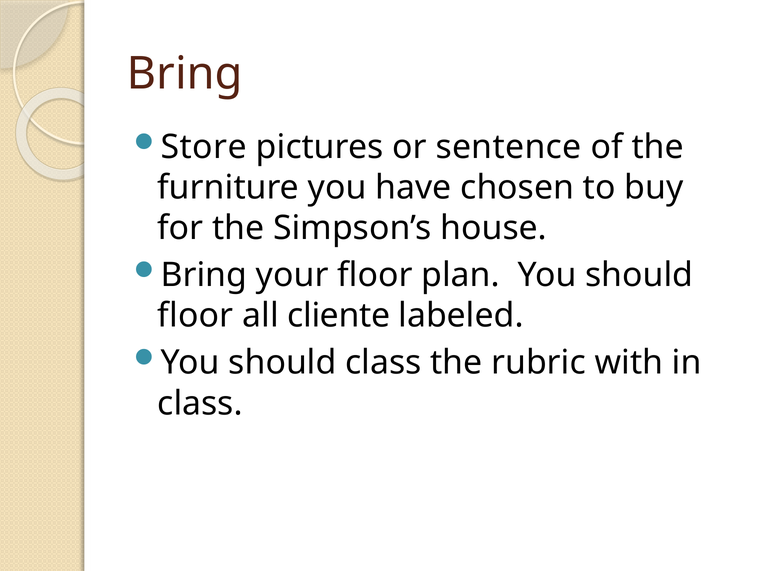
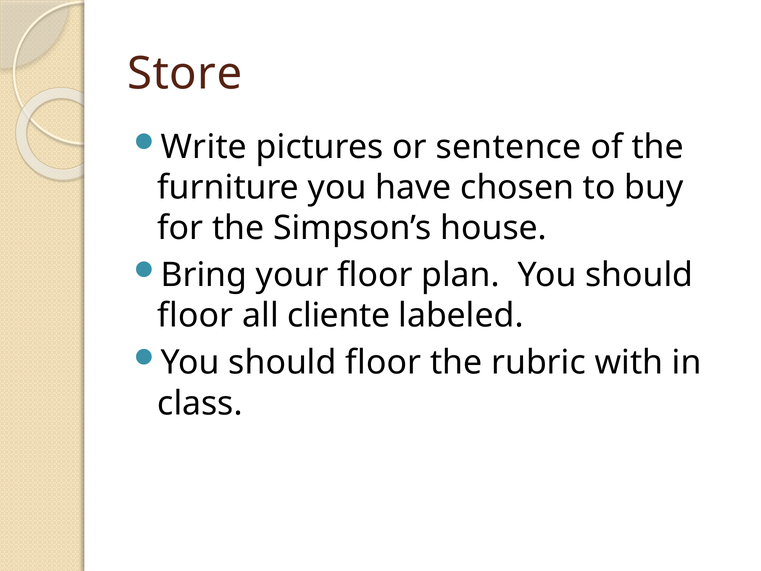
Bring: Bring -> Store (185, 74)
Store: Store -> Write (204, 147)
class: class -> floor (383, 363)
